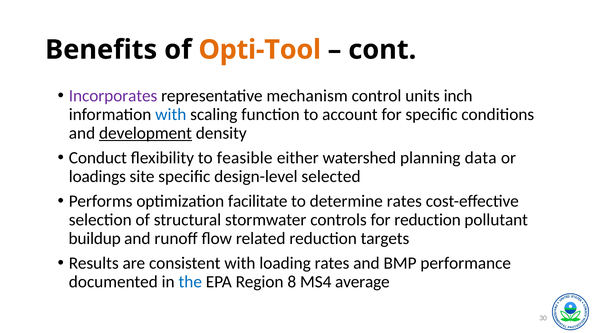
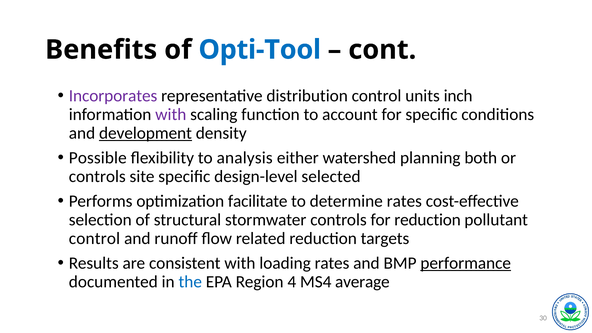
Opti-Tool colour: orange -> blue (260, 50)
mechanism: mechanism -> distribution (307, 96)
with colour: blue -> purple (171, 114)
Conduct: Conduct -> Possible (98, 158)
feasible: feasible -> analysis (245, 158)
data: data -> both (481, 158)
loadings: loadings -> controls (97, 176)
buildup: buildup -> control (94, 238)
performance underline: none -> present (466, 263)
8: 8 -> 4 (292, 282)
